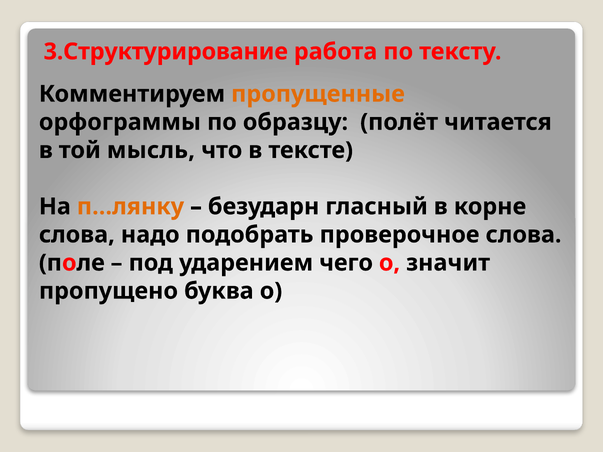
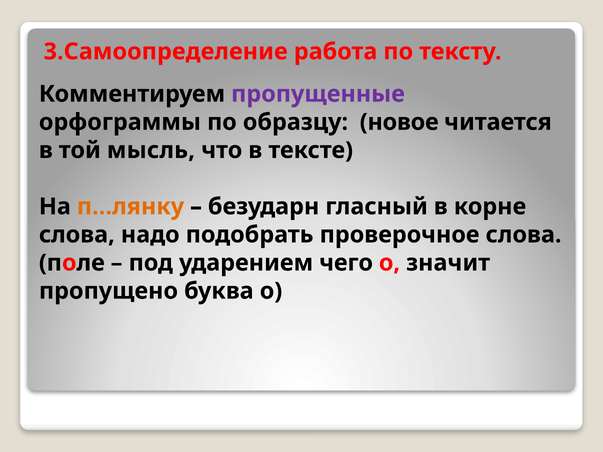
3.Структурирование: 3.Структурирование -> 3.Самоопределение (166, 52)
пропущенные colour: orange -> purple (318, 94)
полёт: полёт -> новое (399, 122)
